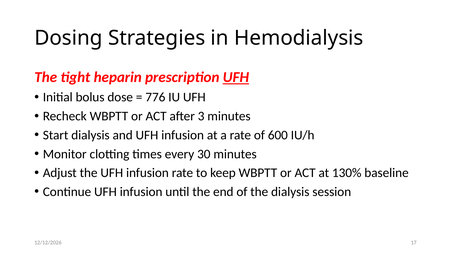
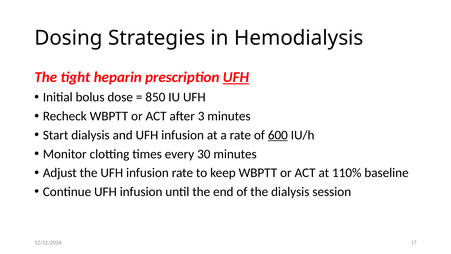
776: 776 -> 850 (155, 97)
600 underline: none -> present (278, 135)
130%: 130% -> 110% (347, 173)
